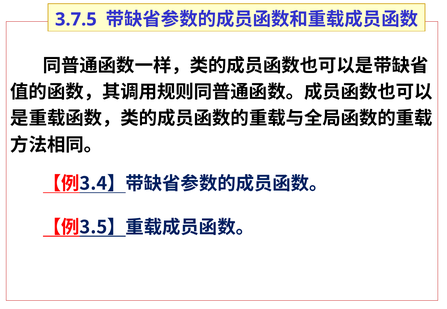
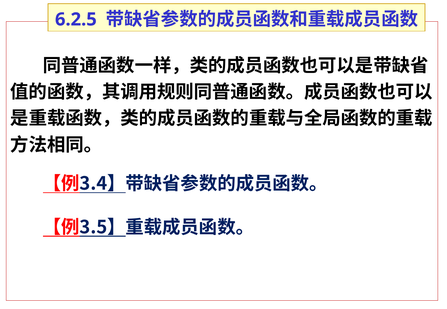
3.7.5: 3.7.5 -> 6.2.5 (76, 19)
